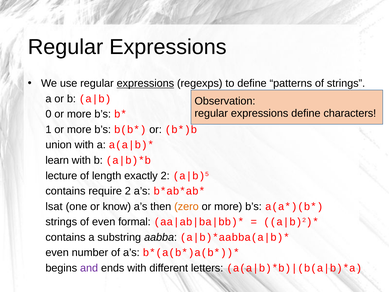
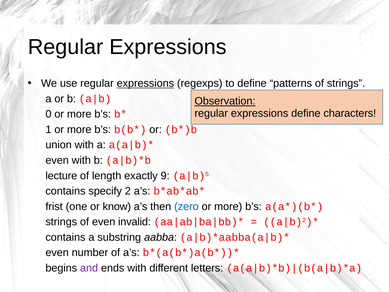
Observation underline: none -> present (225, 101)
learn: learn -> even (57, 160)
exactly 2: 2 -> 9 (165, 176)
require: require -> specify (105, 191)
lsat: lsat -> frist (54, 206)
zero colour: orange -> blue (186, 206)
formal: formal -> invalid (134, 222)
